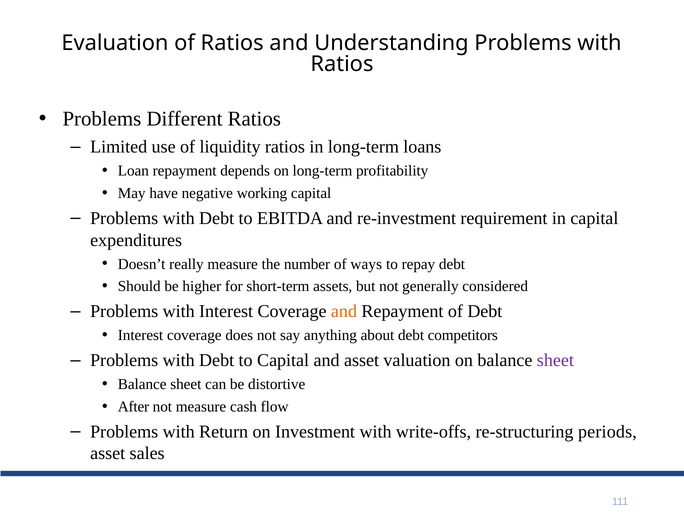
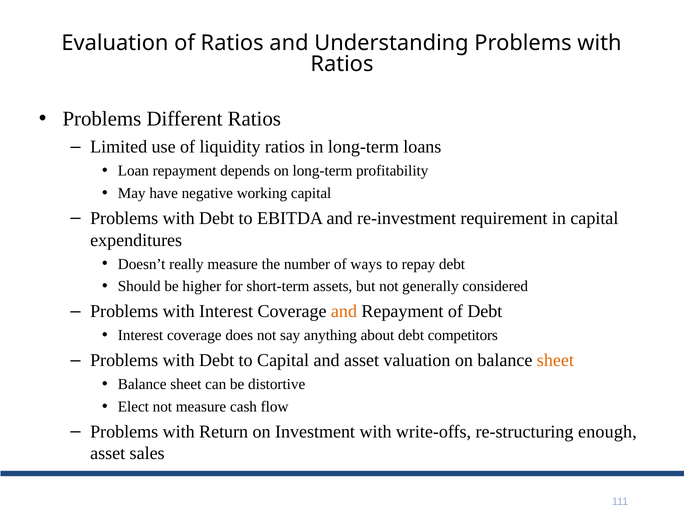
sheet colour: purple -> orange (555, 360)
After: After -> Elect (133, 407)
periods: periods -> enough (607, 432)
